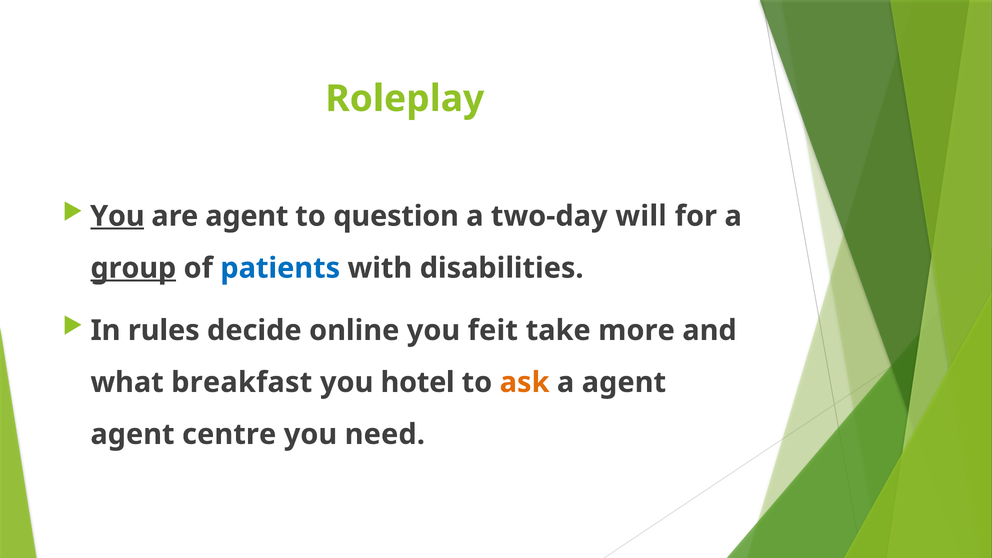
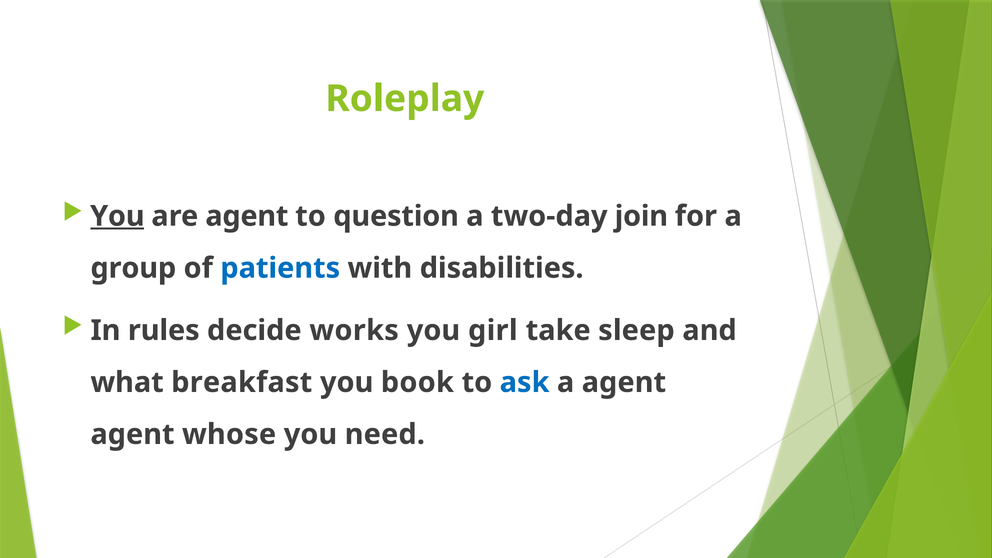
will: will -> join (641, 216)
group underline: present -> none (133, 268)
online: online -> works (354, 330)
feit: feit -> girl (493, 330)
more: more -> sleep (636, 330)
hotel: hotel -> book (417, 382)
ask colour: orange -> blue (525, 382)
centre: centre -> whose (229, 434)
